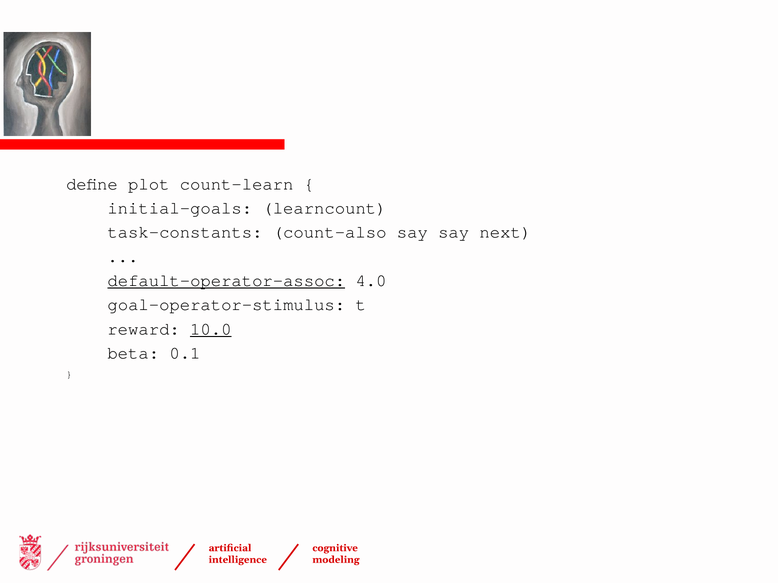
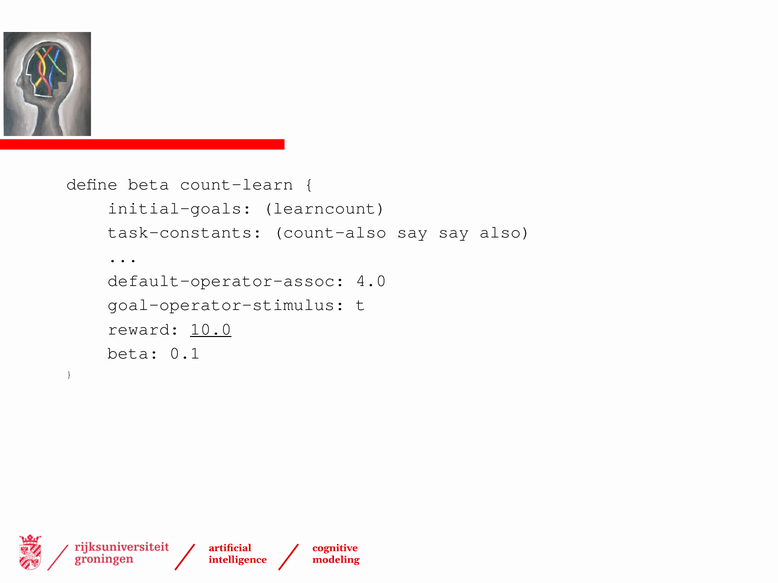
define plot: plot -> beta (149, 184)
next: next -> also (505, 232)
default-operator-assoc underline: present -> none (226, 281)
